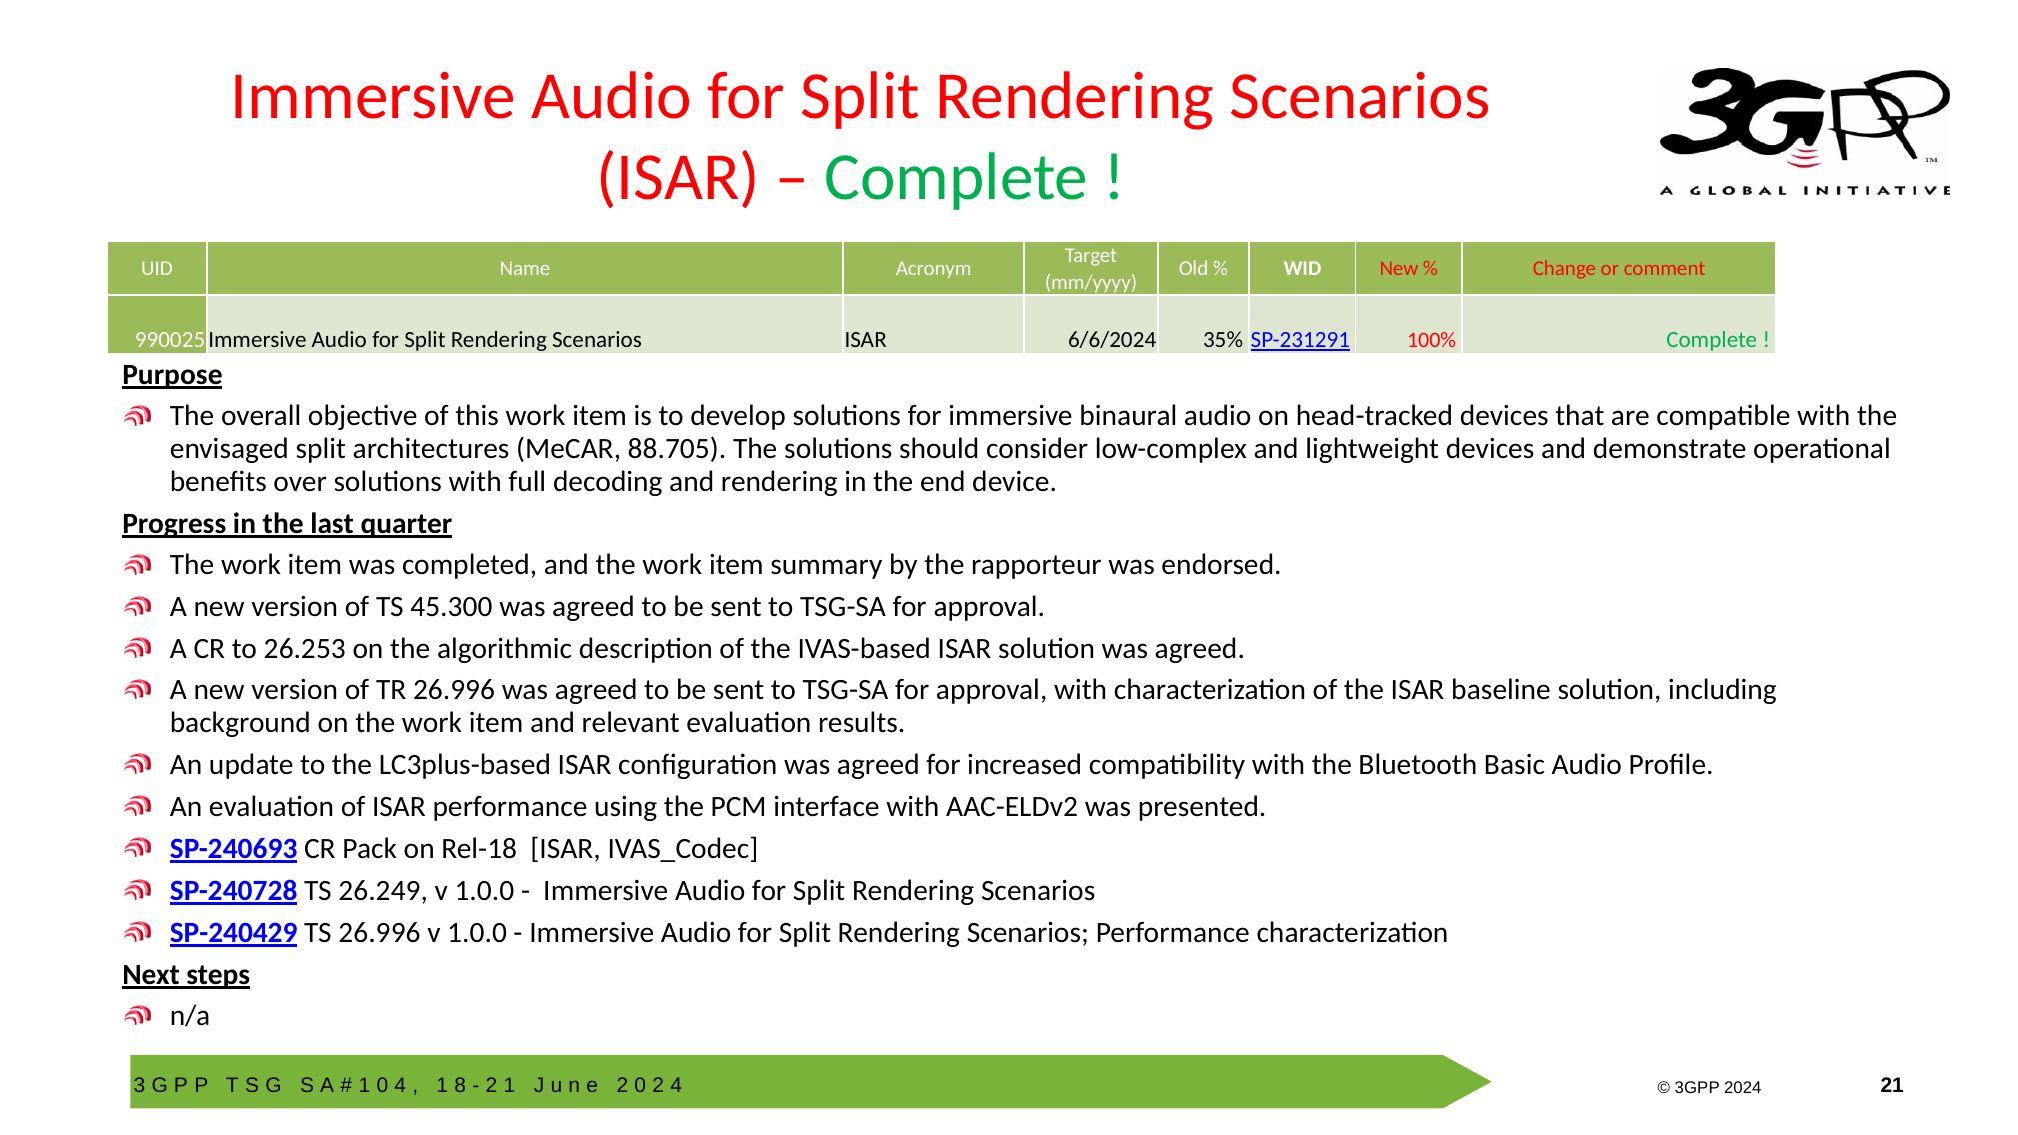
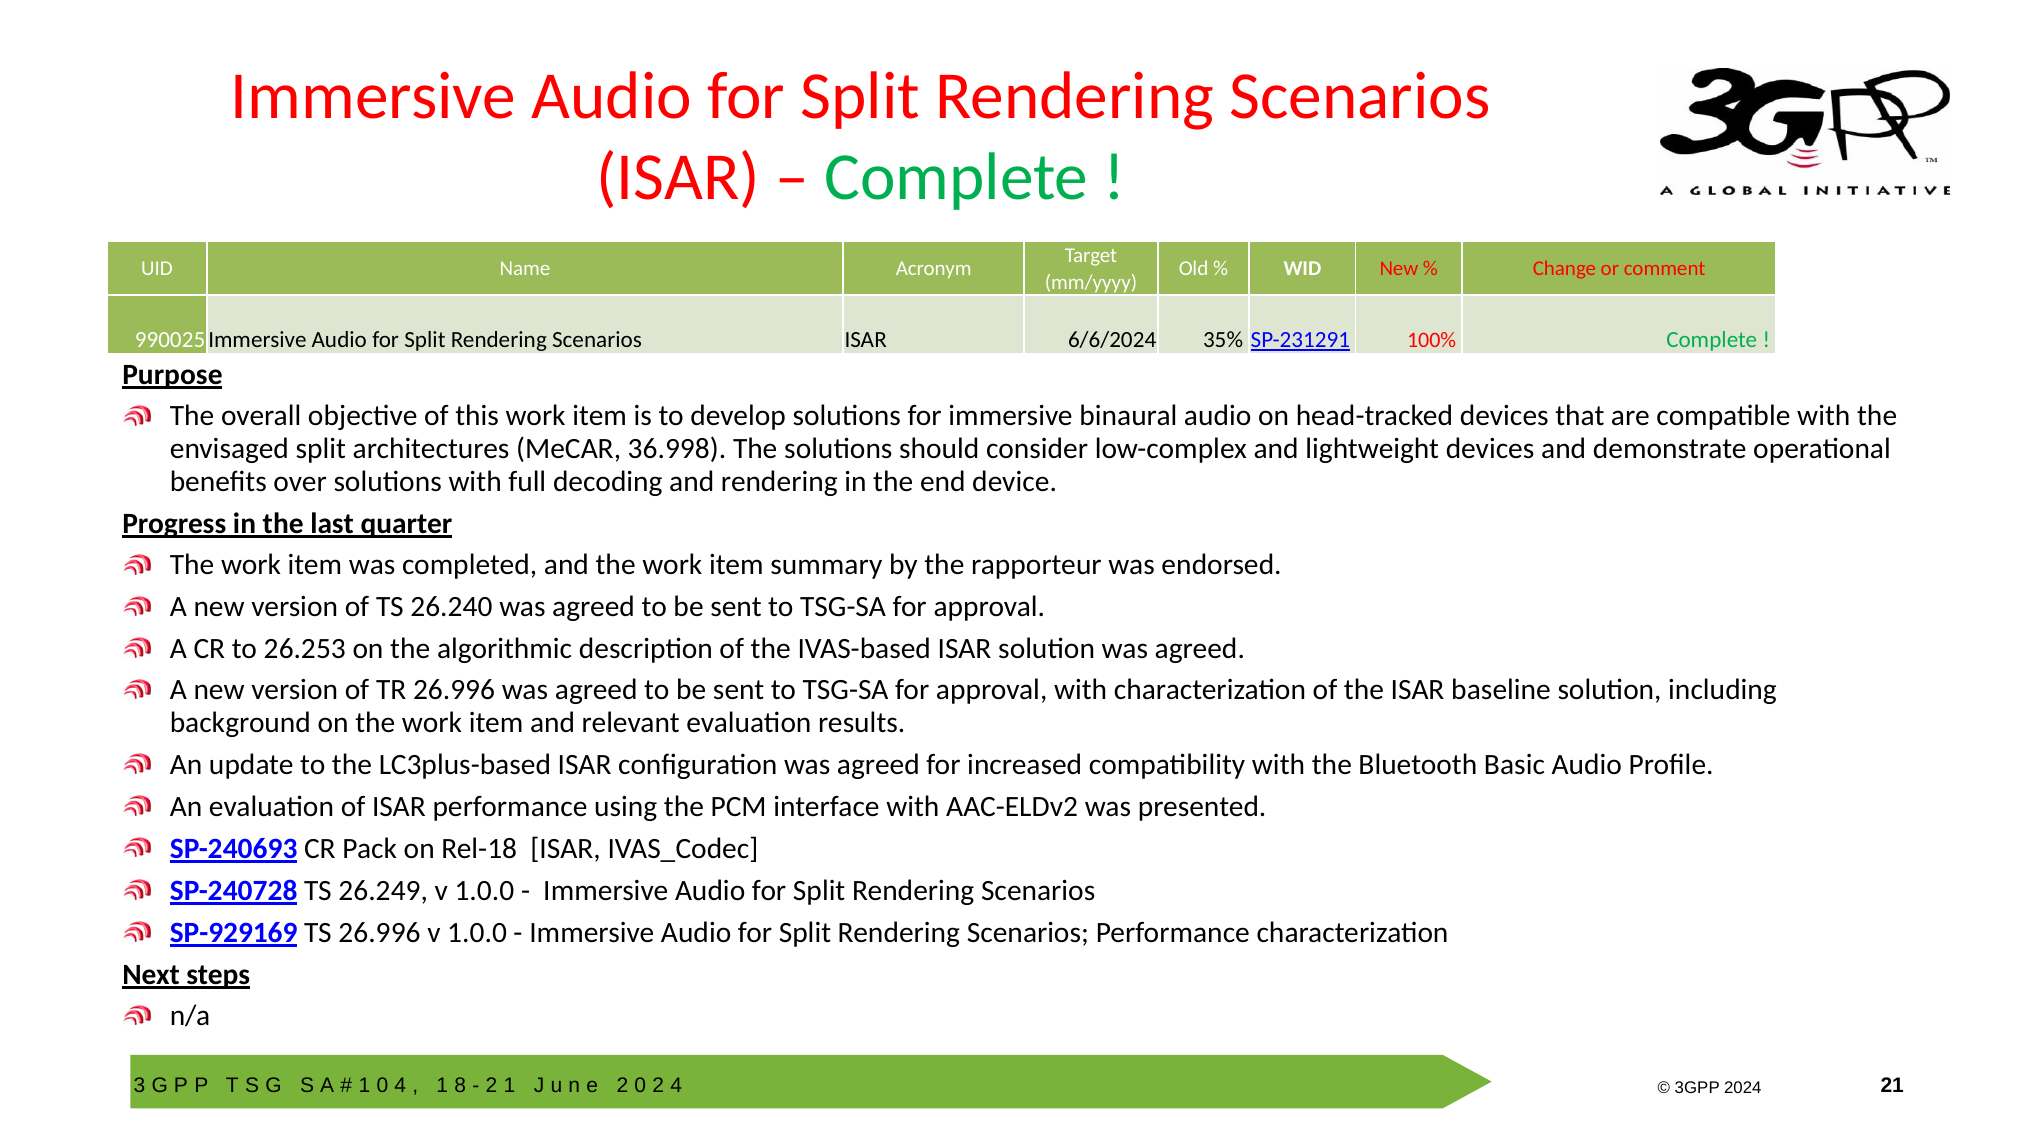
88.705: 88.705 -> 36.998 (677, 449)
45.300: 45.300 -> 26.240 (451, 607)
SP-240429: SP-240429 -> SP-929169 (234, 933)
